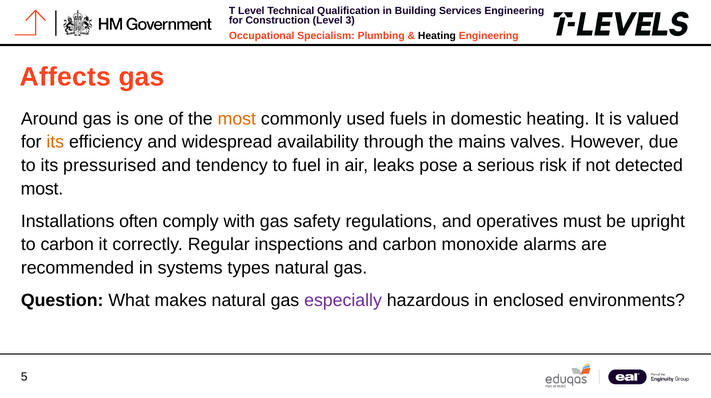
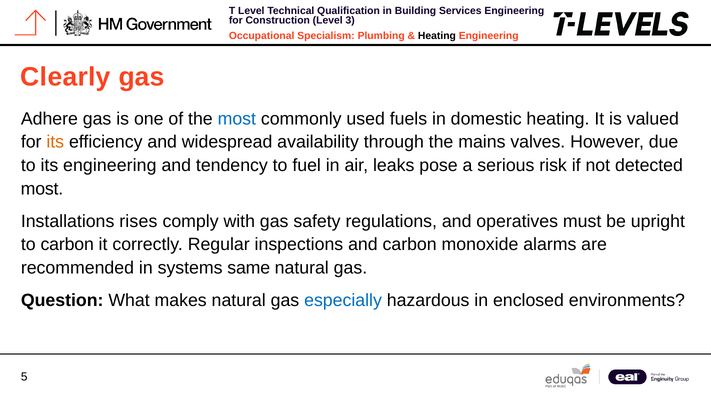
Affects: Affects -> Clearly (66, 77)
Around: Around -> Adhere (49, 119)
most colour: orange -> blue (237, 119)
its pressurised: pressurised -> engineering (110, 165)
often: often -> rises (138, 221)
types: types -> same (249, 268)
especially colour: purple -> blue (343, 300)
